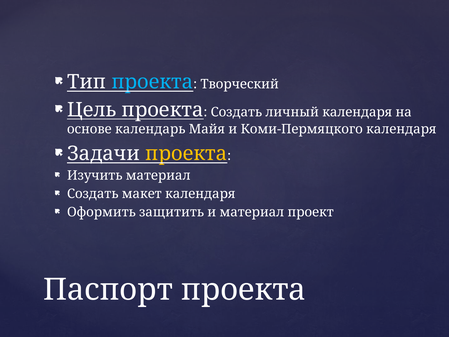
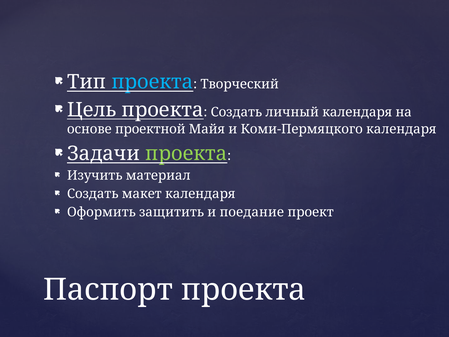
календарь: календарь -> проектной (150, 129)
проекта colour: yellow -> light green (186, 153)
и материал: материал -> поедание (252, 212)
